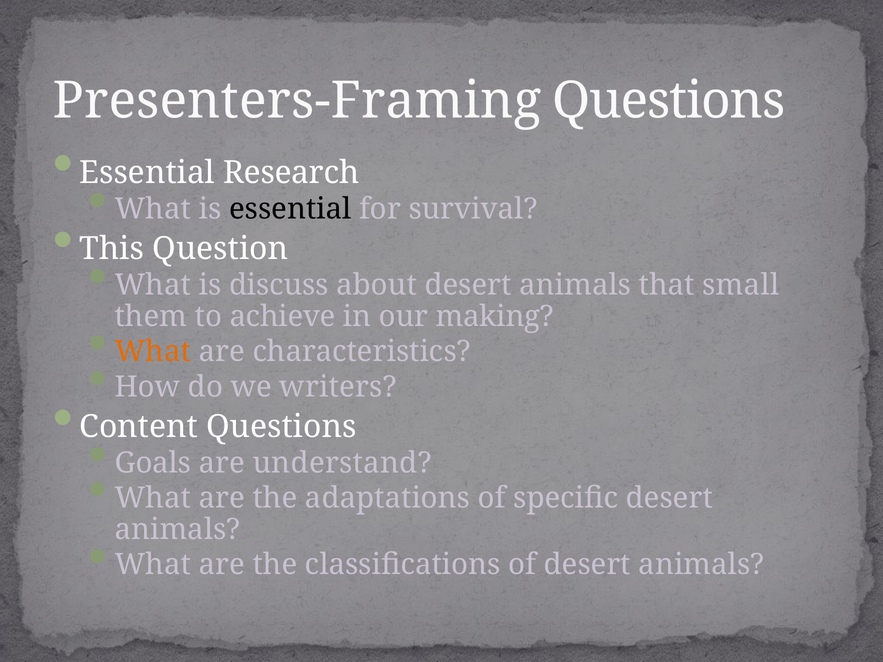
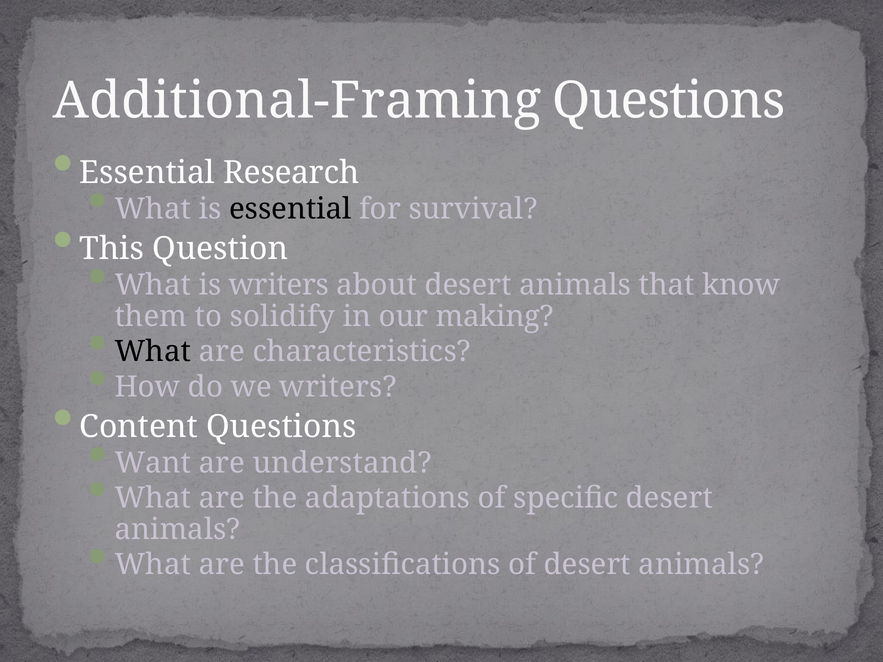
Presenters-Framing: Presenters-Framing -> Additional-Framing (297, 101)
is discuss: discuss -> writers (279, 285)
small: small -> know (741, 285)
achieve: achieve -> solidify (282, 317)
What colour: orange -> black (153, 352)
Goals: Goals -> Want (153, 463)
